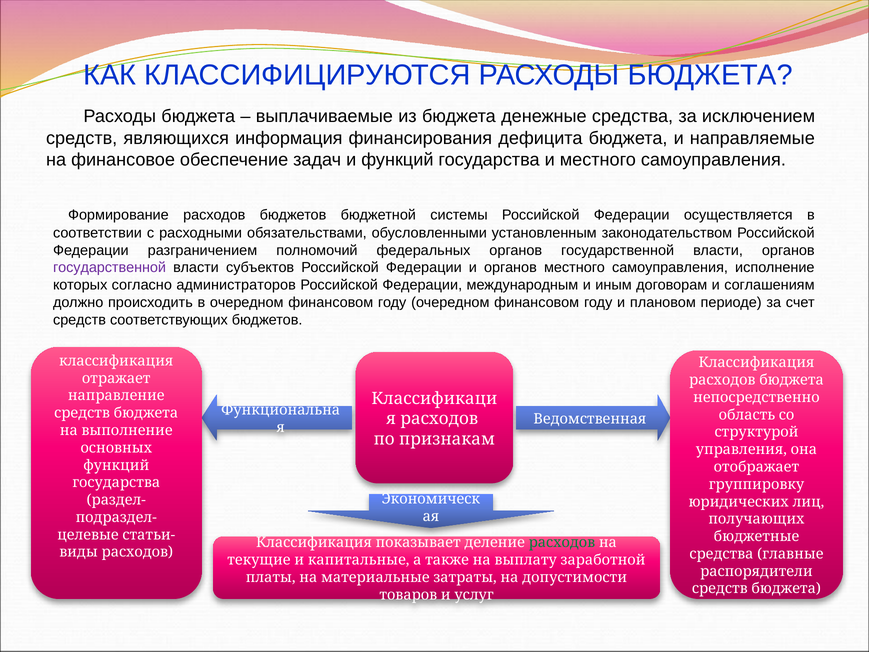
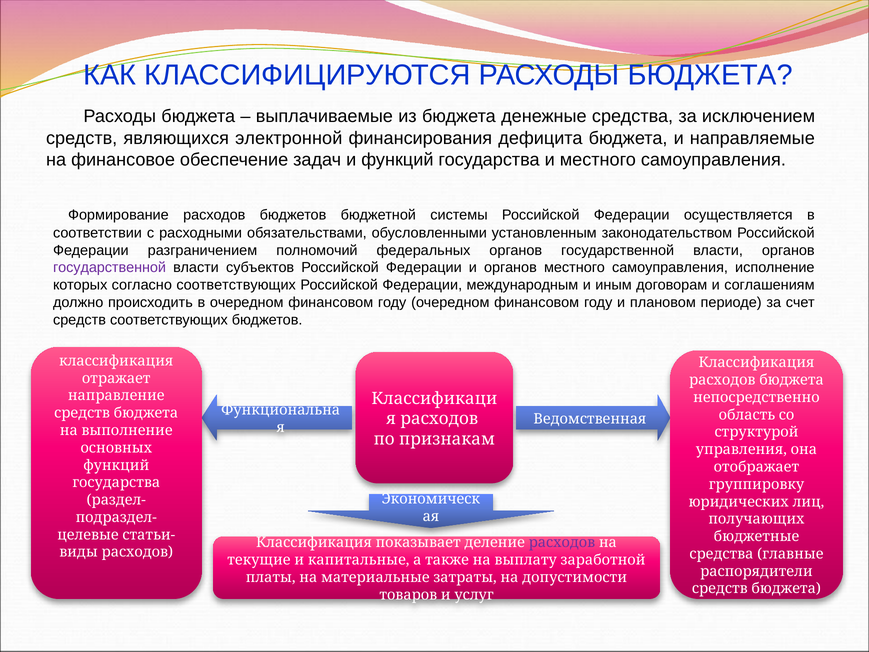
информация: информация -> электронной (289, 138)
согласно администраторов: администраторов -> соответствующих (236, 285)
расходов colour: green -> purple (562, 542)
